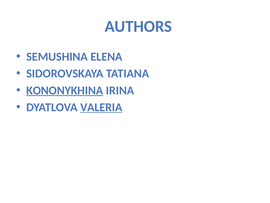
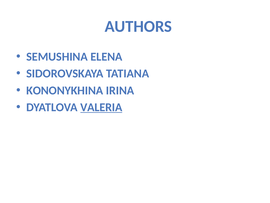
KONONYKHINA underline: present -> none (65, 90)
